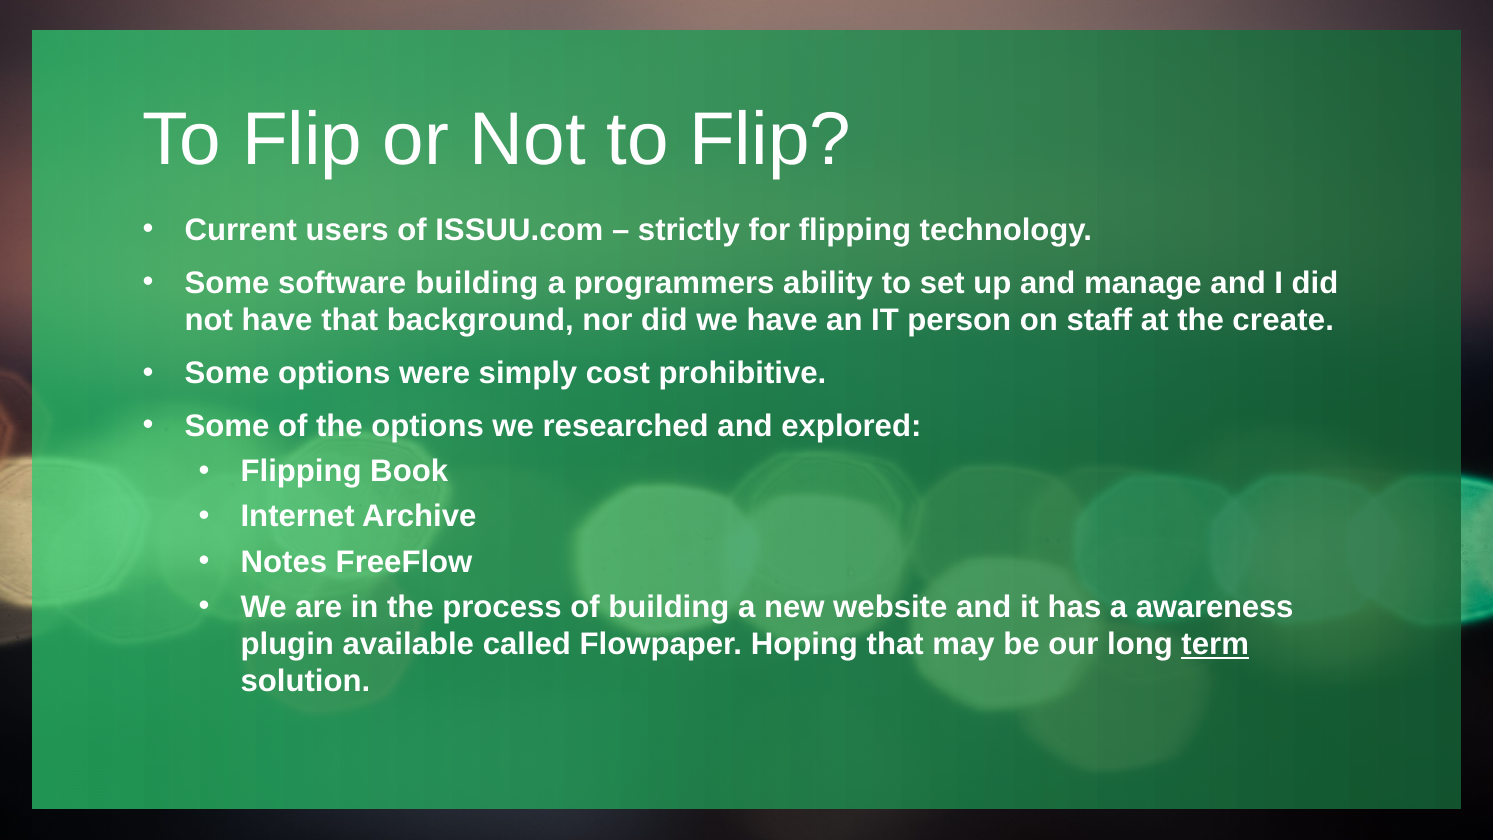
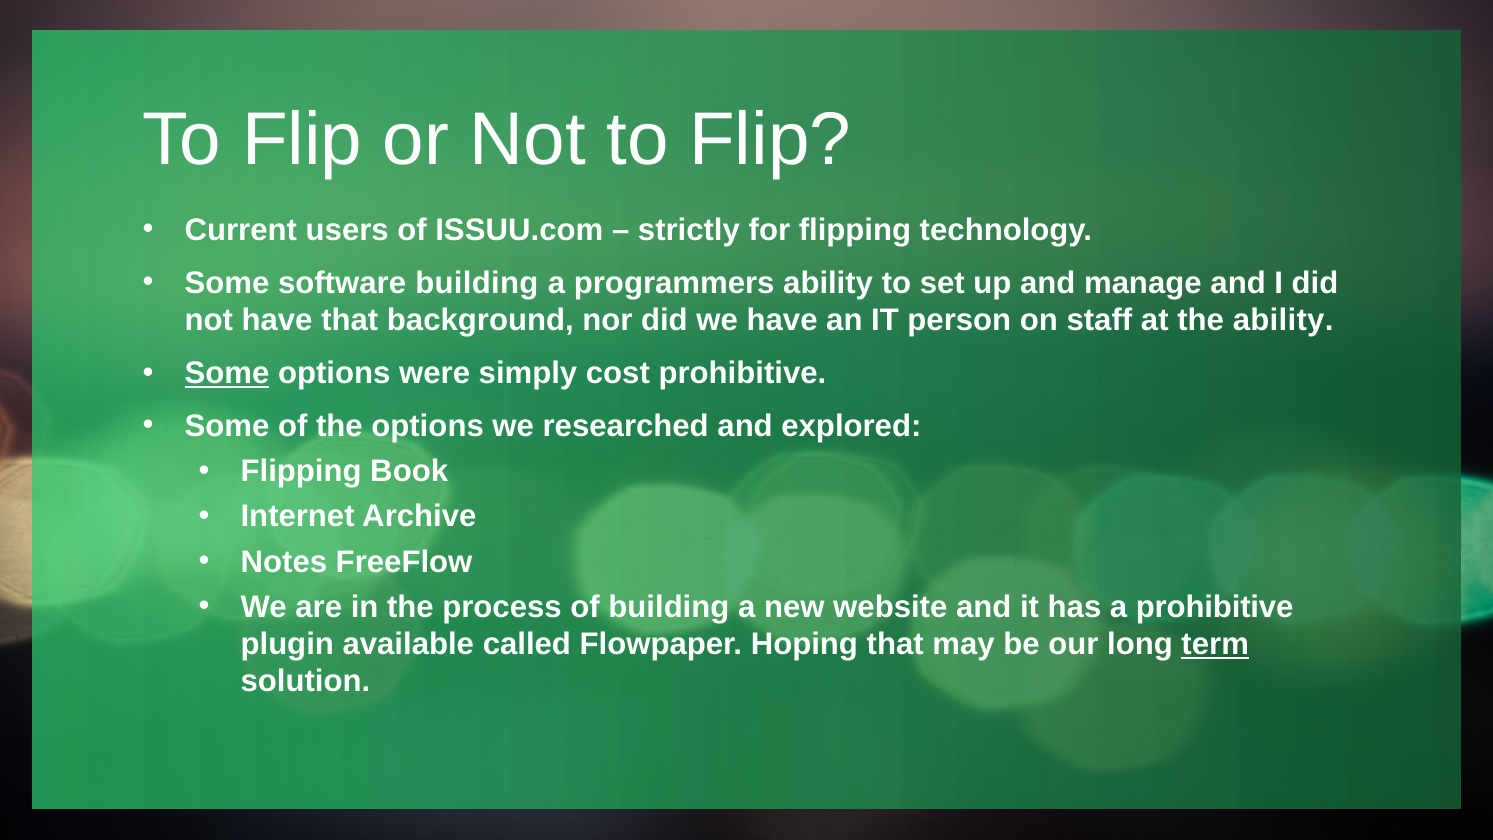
the create: create -> ability (1283, 321)
Some underline: none -> present (227, 373)
a awareness: awareness -> prohibitive (1215, 607)
